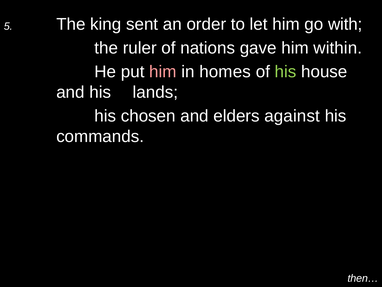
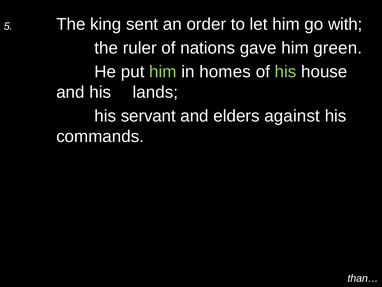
within: within -> green (338, 48)
him colour: pink -> light green (163, 72)
chosen: chosen -> servant (148, 116)
then…: then… -> than… (363, 278)
